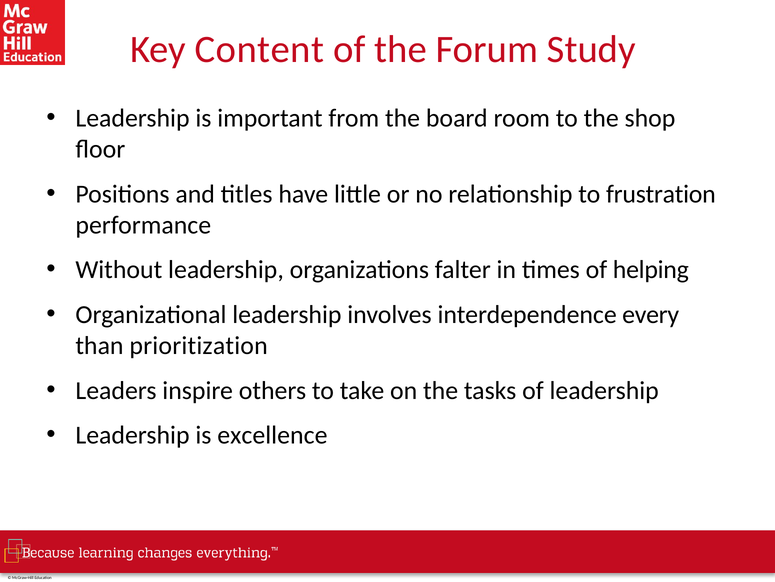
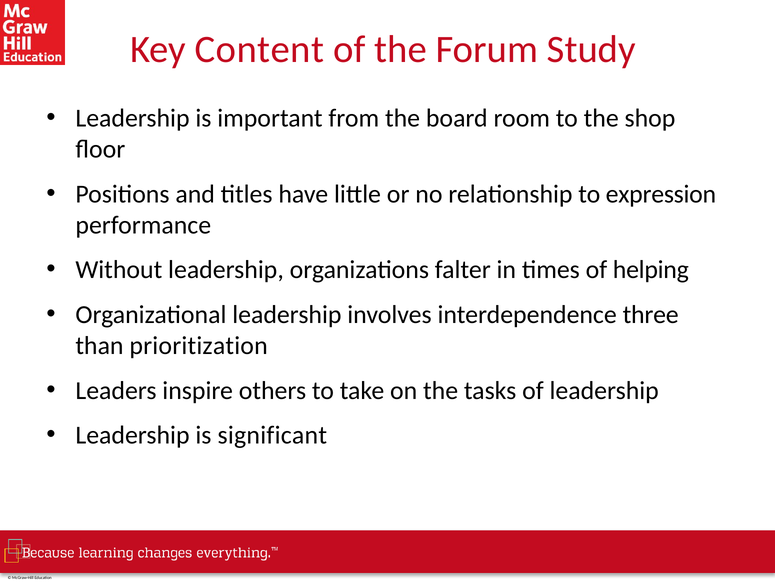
frustration: frustration -> expression (661, 194)
every: every -> three (651, 314)
excellence: excellence -> significant (272, 435)
